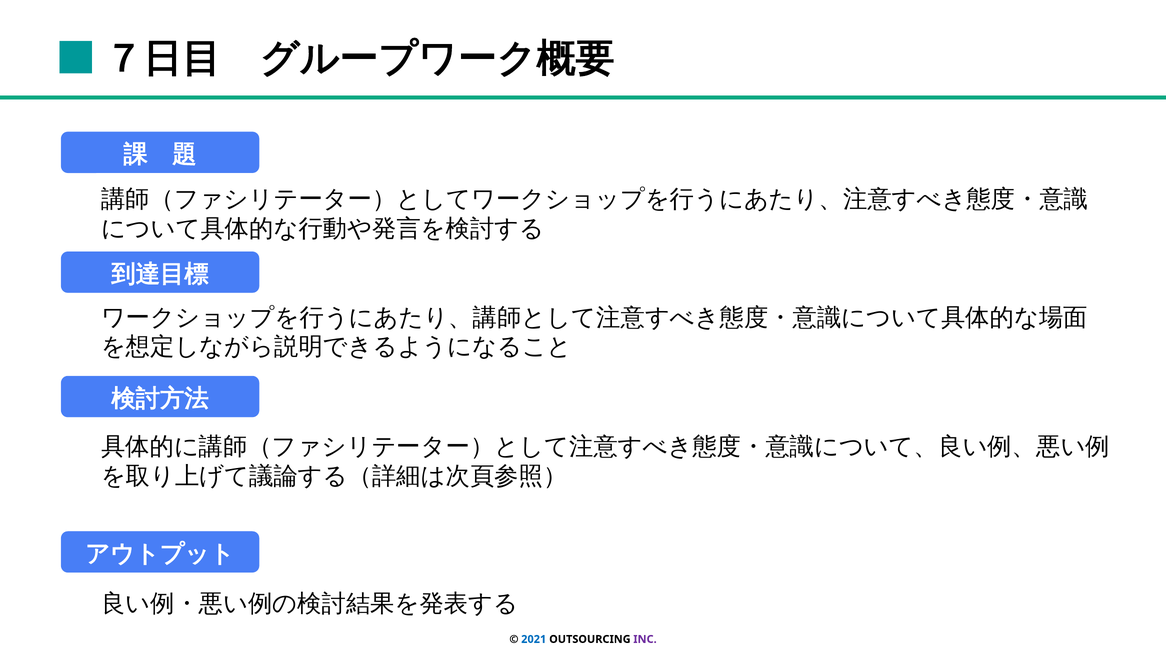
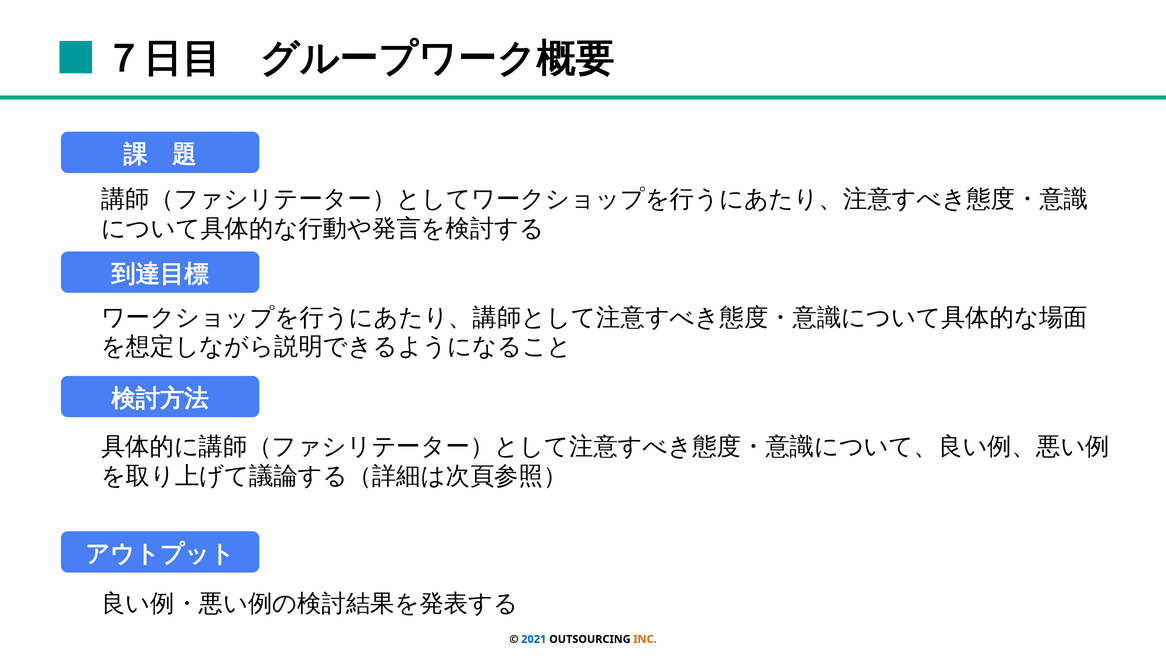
INC colour: purple -> orange (645, 639)
